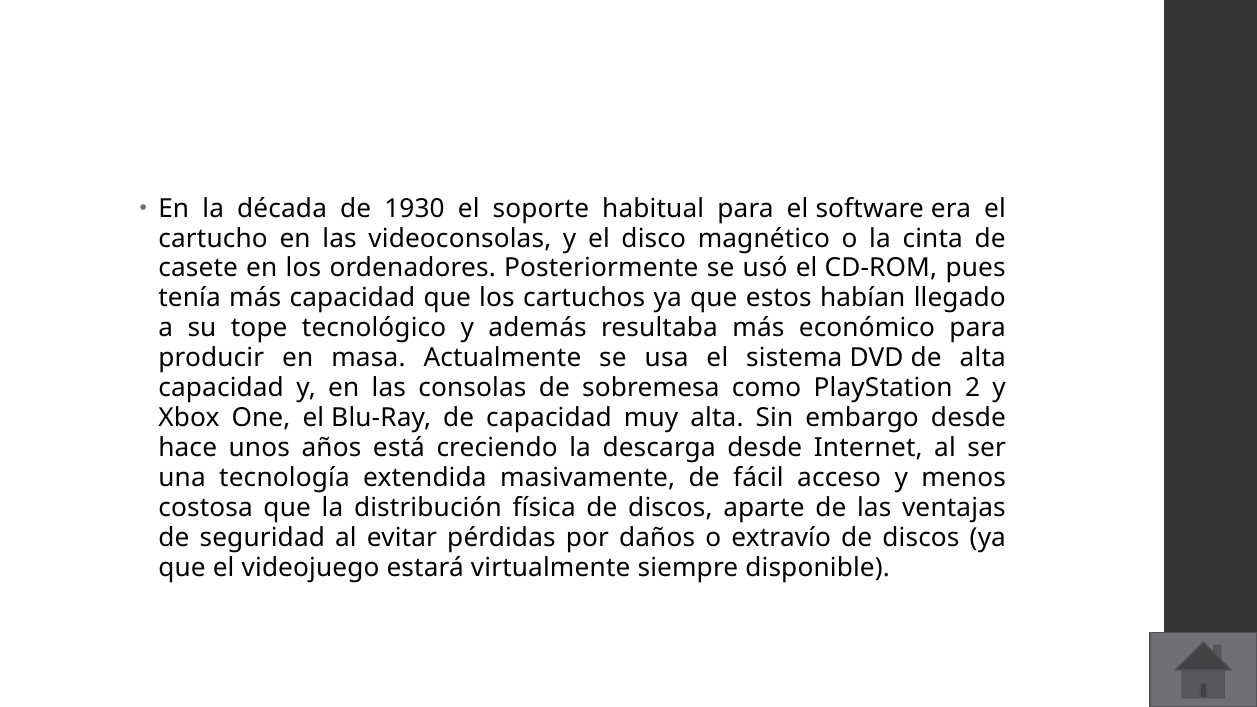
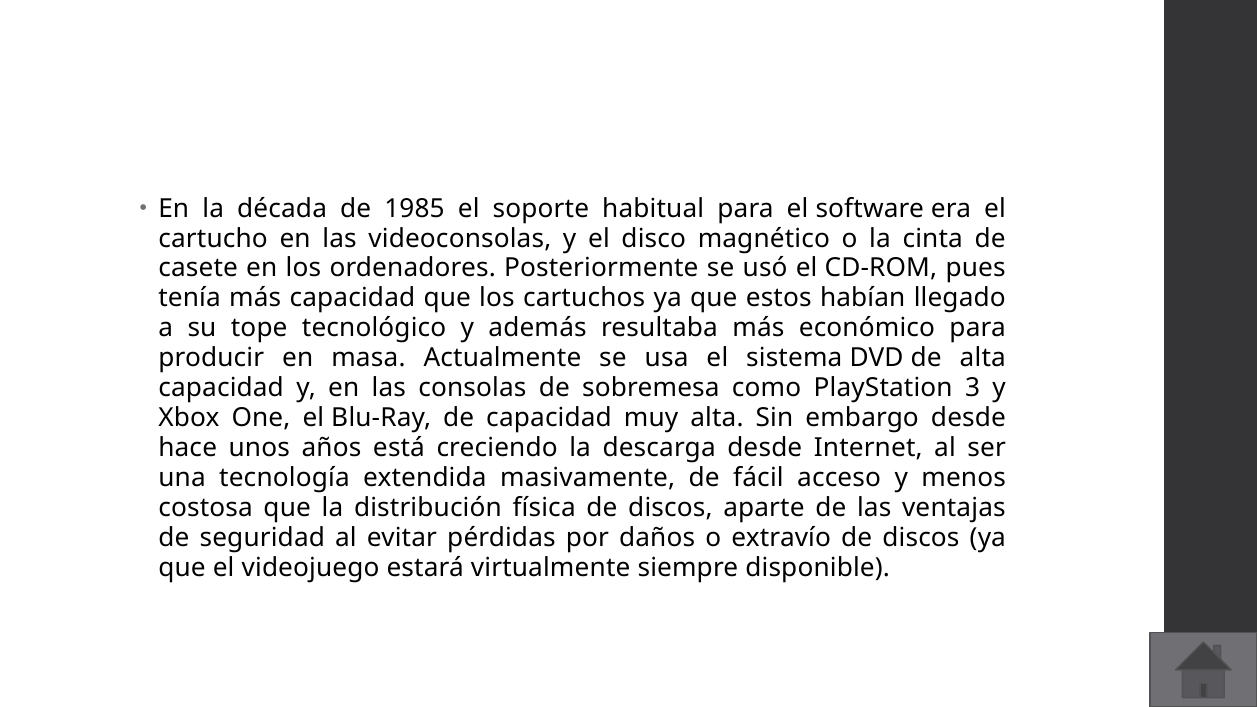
1930: 1930 -> 1985 (414, 209)
2: 2 -> 3 (973, 388)
